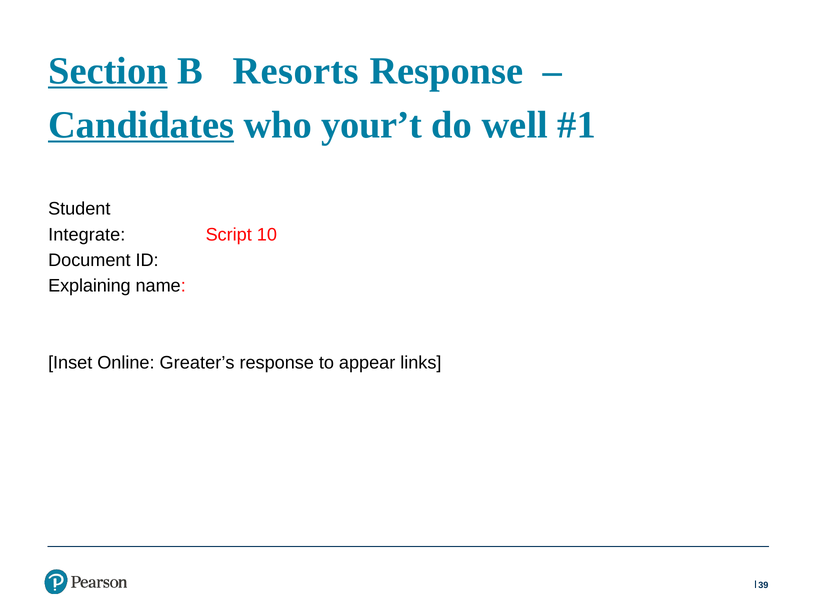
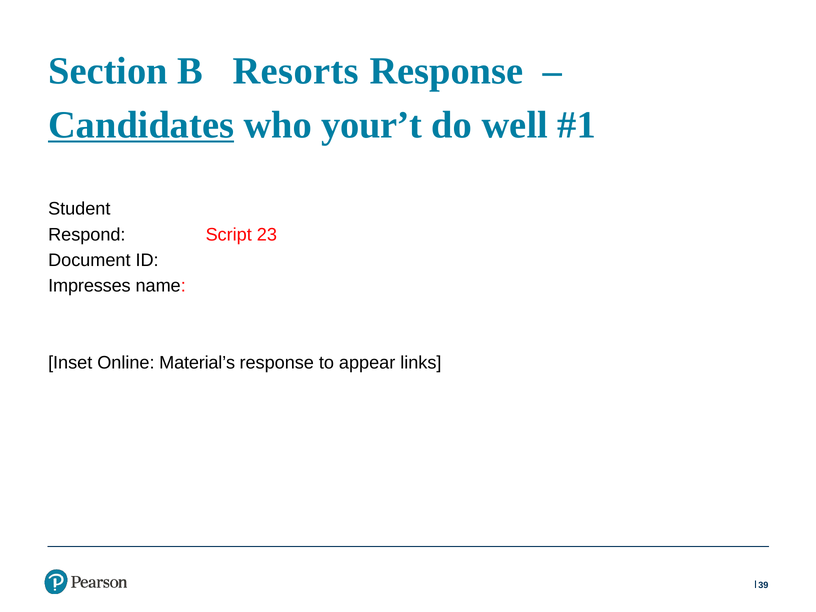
Section underline: present -> none (108, 71)
Integrate: Integrate -> Respond (87, 235)
10: 10 -> 23 (267, 235)
Explaining: Explaining -> Impresses (89, 286)
Greater’s: Greater’s -> Material’s (197, 363)
